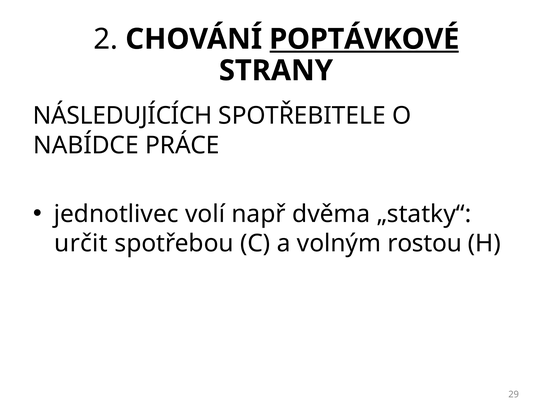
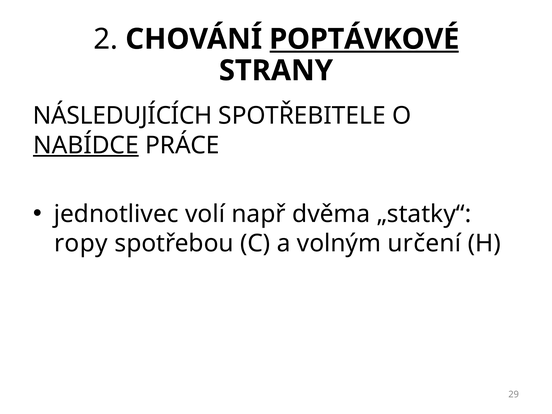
NABÍDCE underline: none -> present (86, 145)
určit: určit -> ropy (81, 244)
rostou: rostou -> určení (424, 244)
